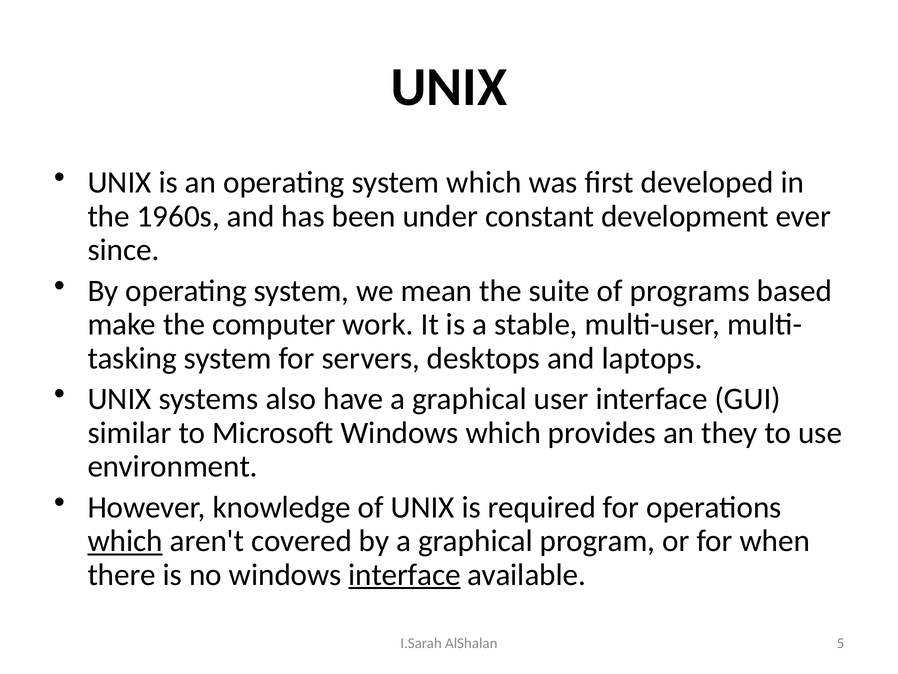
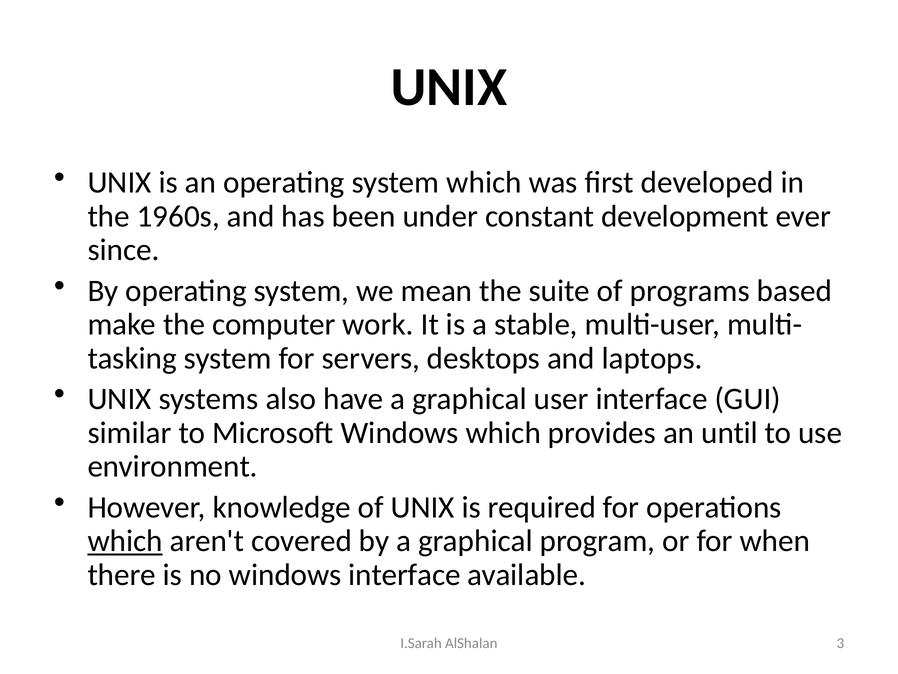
they: they -> until (730, 432)
interface underline: present -> none (404, 574)
5: 5 -> 3 (840, 643)
